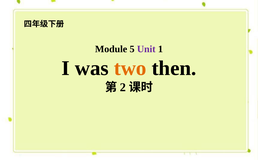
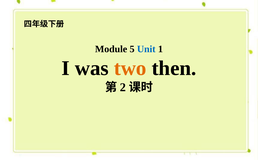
Unit colour: purple -> blue (146, 49)
